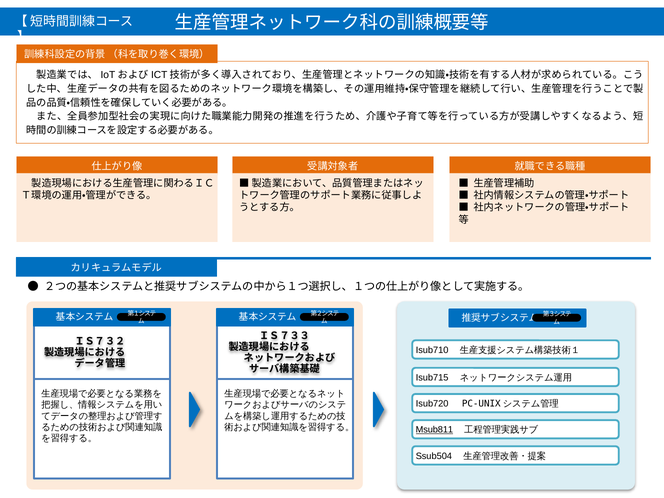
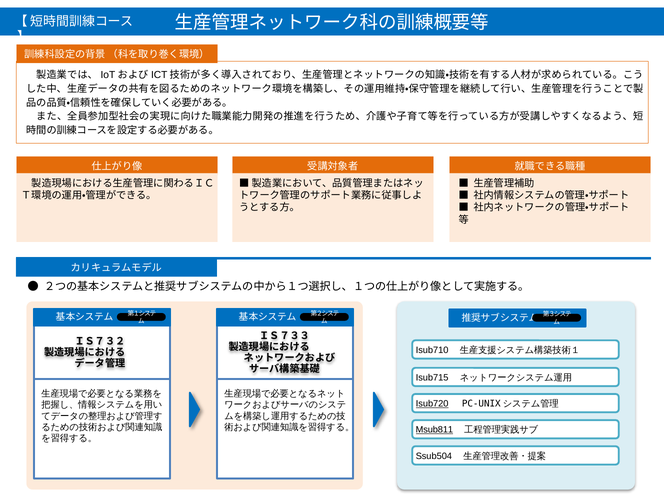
Isub720 underline: none -> present (432, 404)
